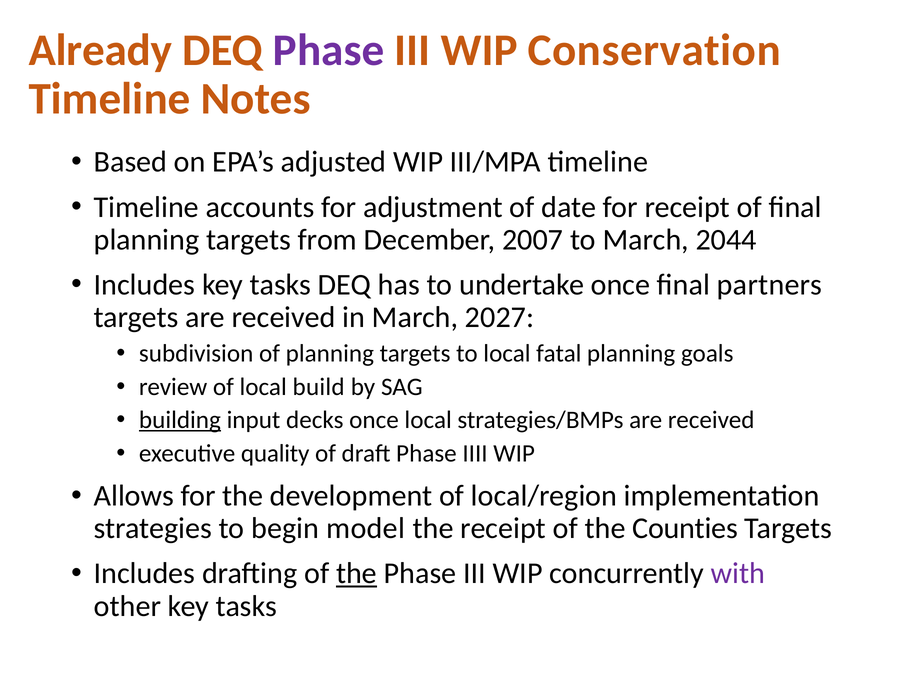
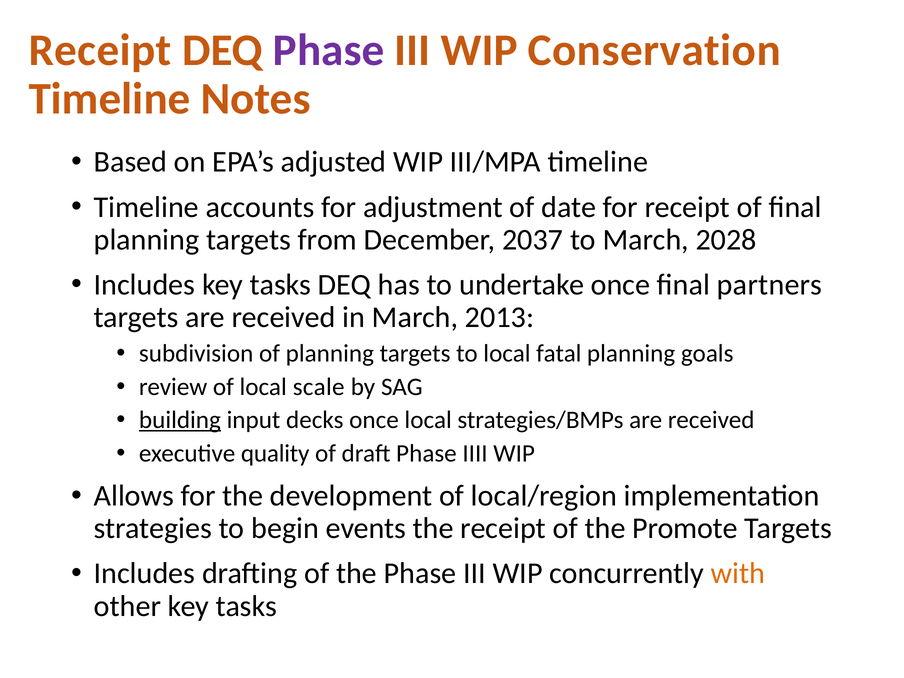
Already: Already -> Receipt (100, 50)
2007: 2007 -> 2037 (533, 240)
2044: 2044 -> 2028 (726, 240)
2027: 2027 -> 2013 (500, 317)
build: build -> scale (319, 387)
model: model -> events (366, 528)
Counties: Counties -> Promote (685, 528)
the underline: present -> none (356, 574)
with colour: purple -> orange (738, 574)
